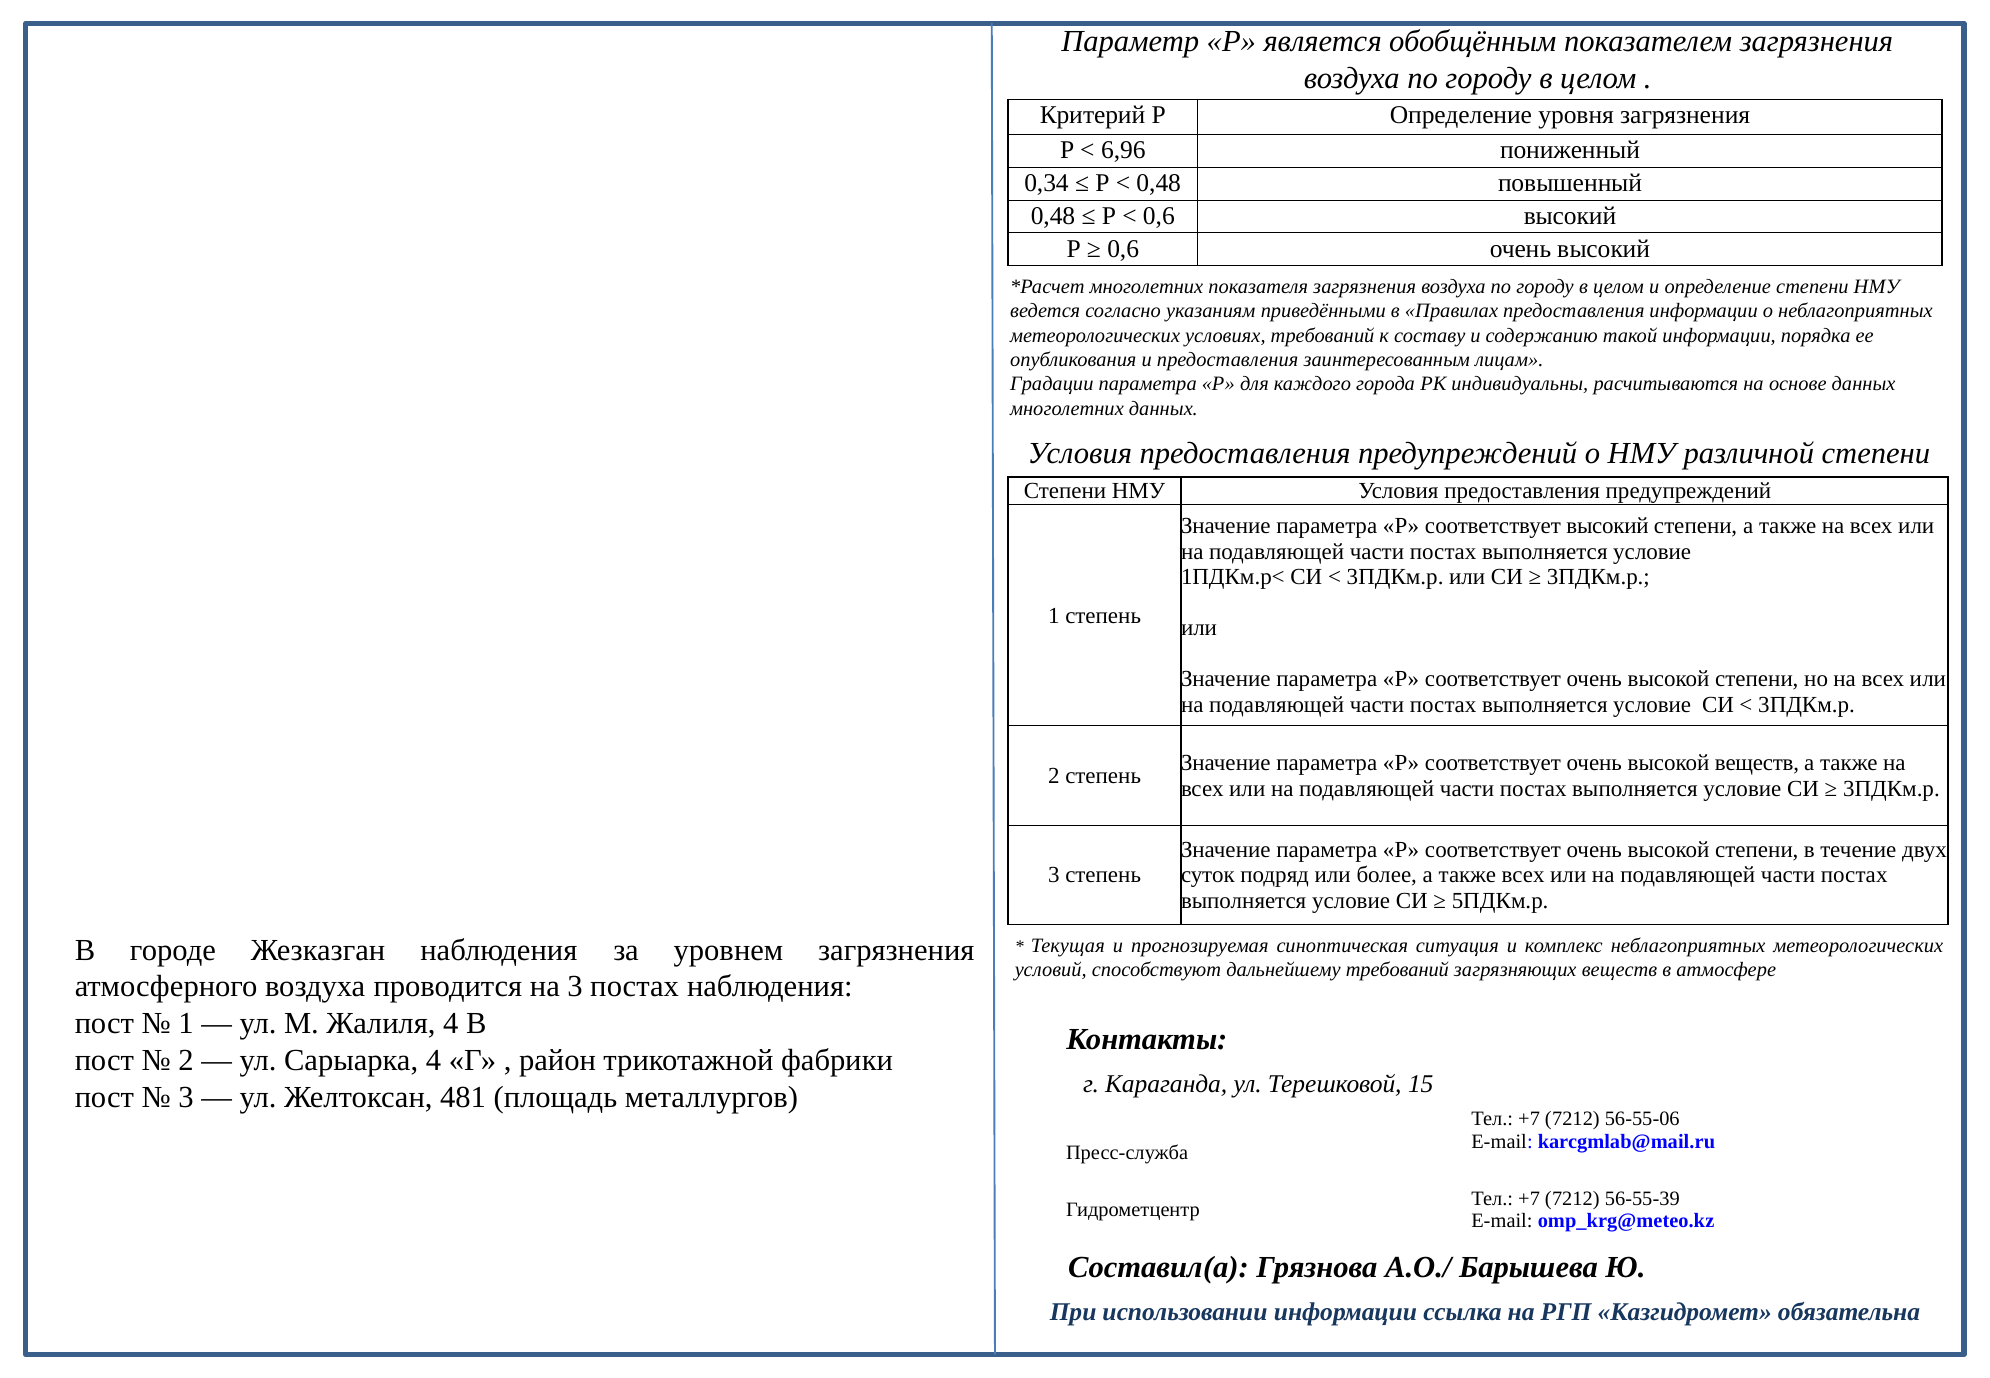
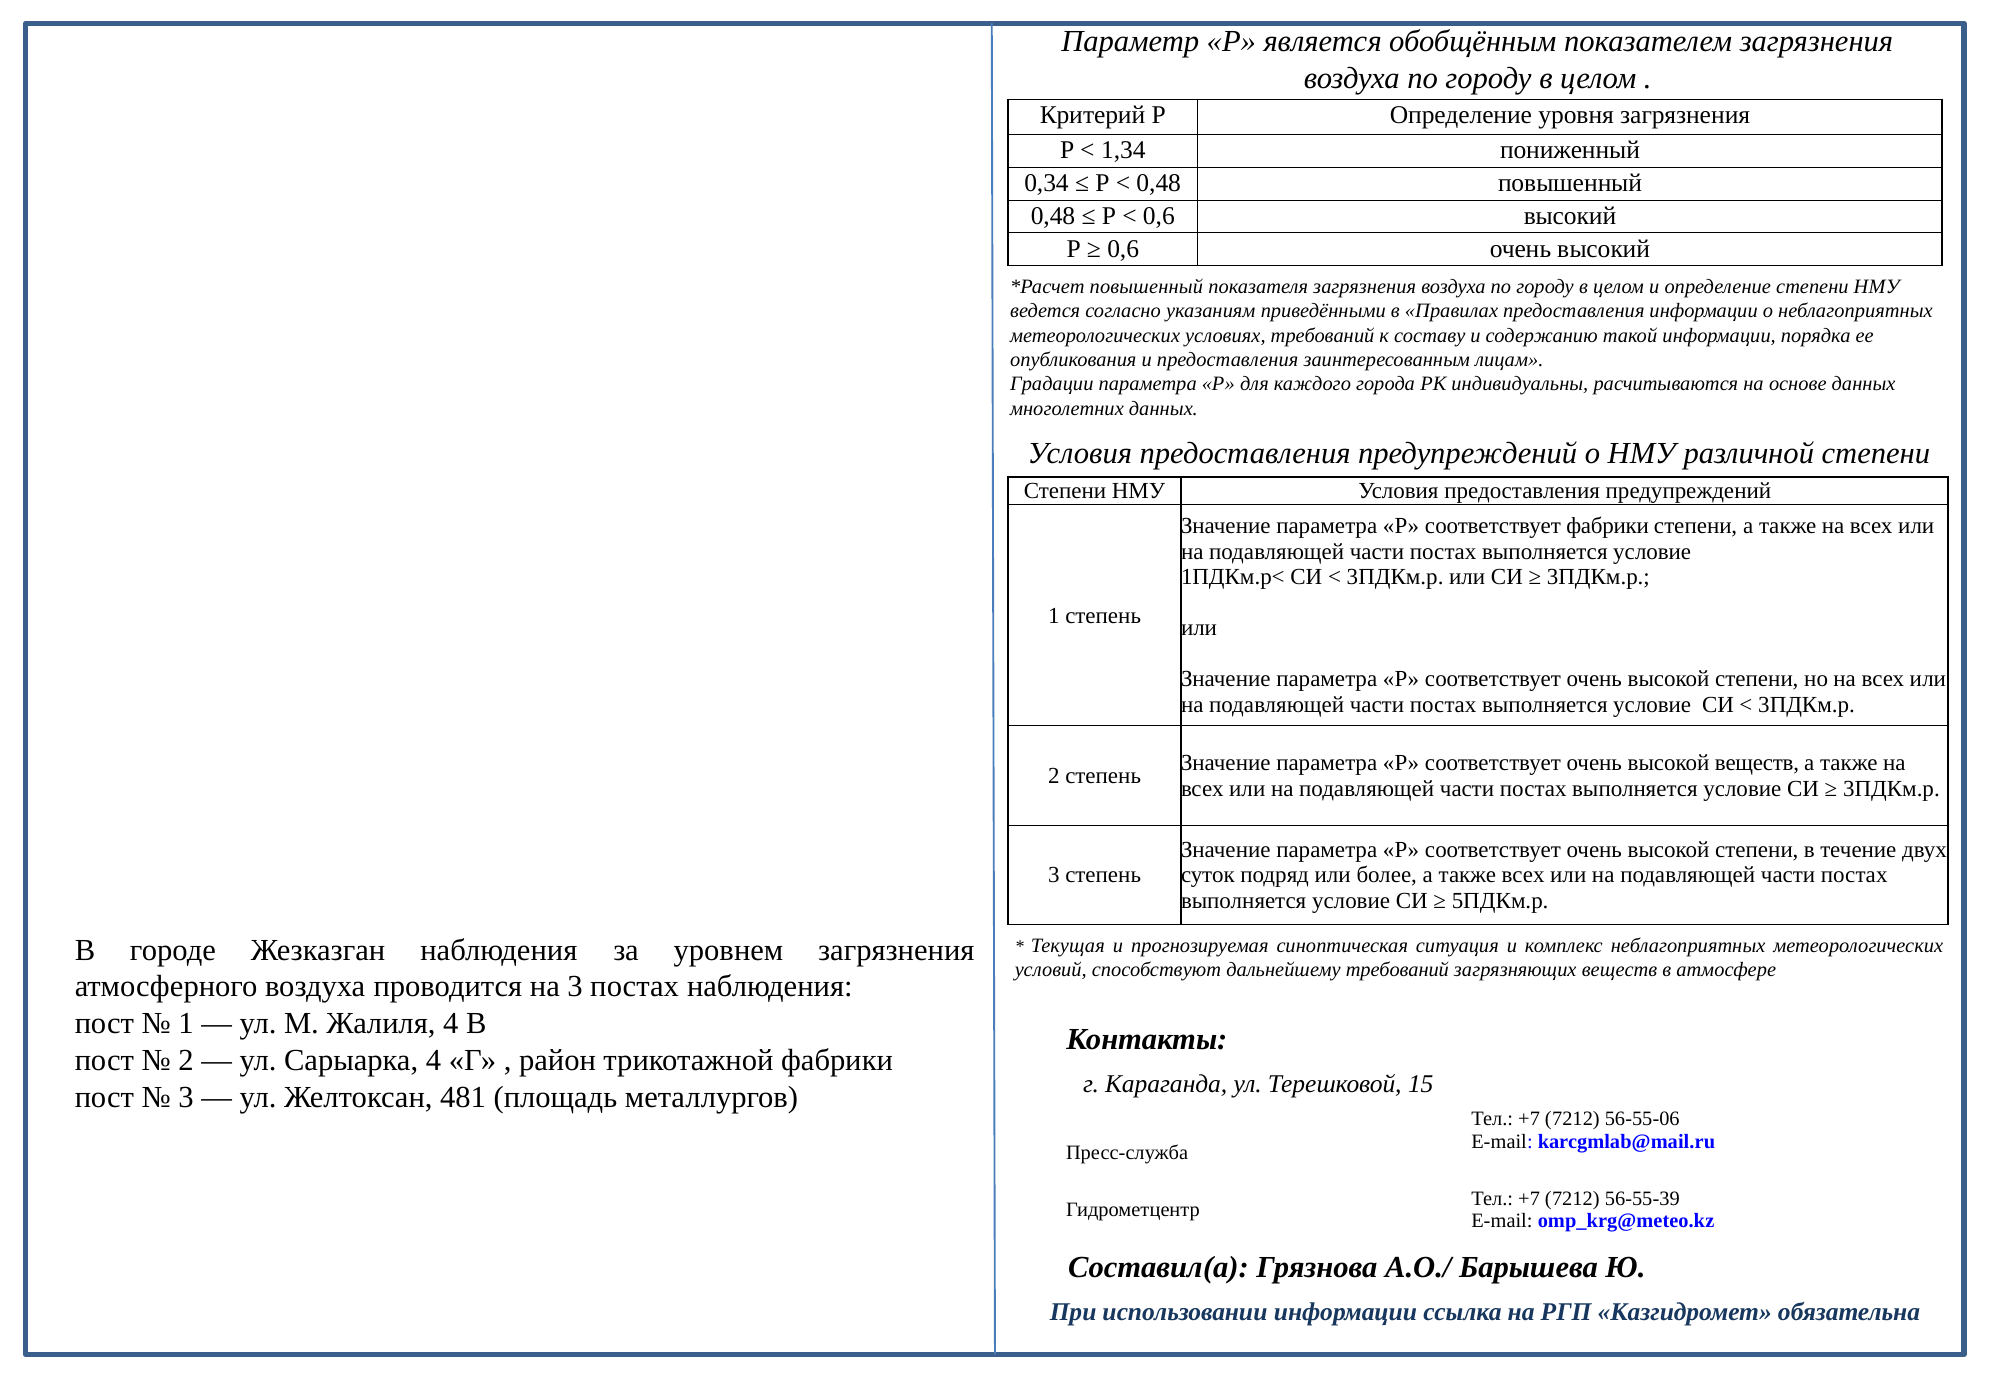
6,96: 6,96 -> 1,34 (1123, 151)
многолетних: многолетних -> повышенный (1146, 286)
соответствует высокий: высокий -> фабрики (1608, 526)
